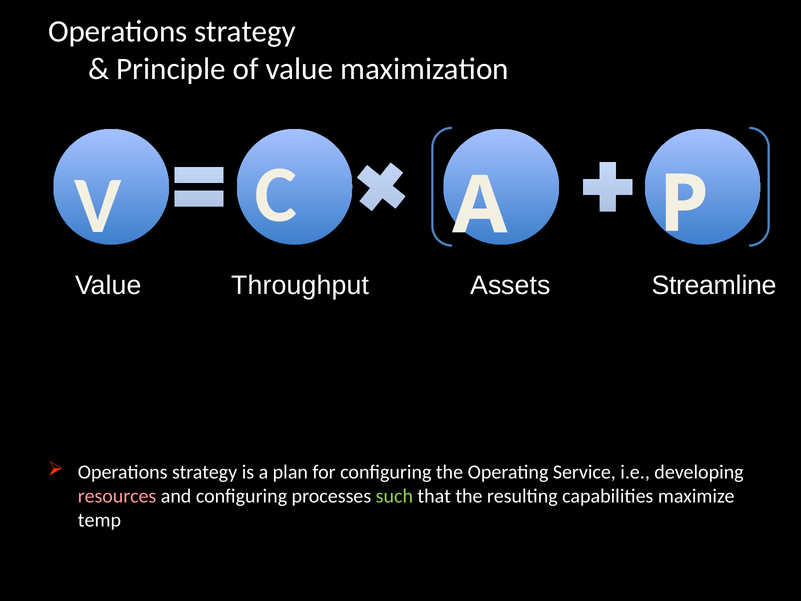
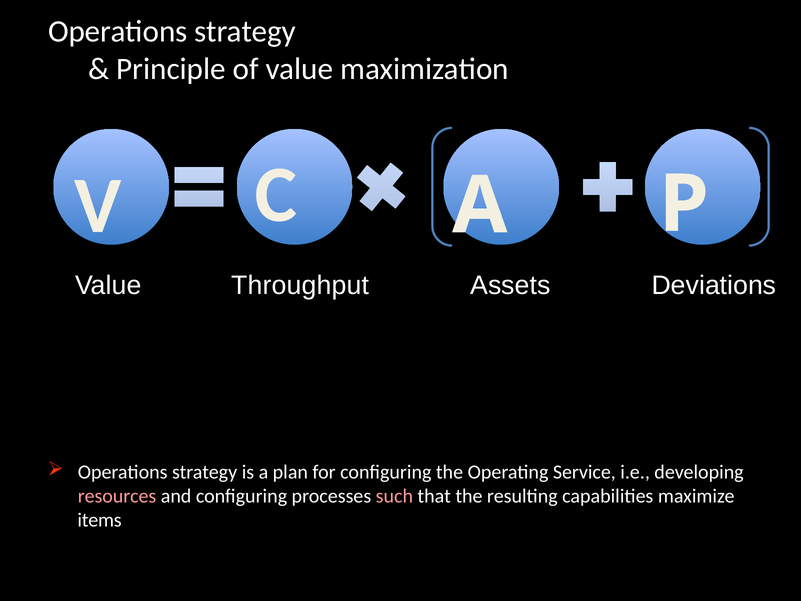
Streamline: Streamline -> Deviations (714, 285)
such colour: light green -> pink (394, 496)
temp: temp -> items (100, 520)
